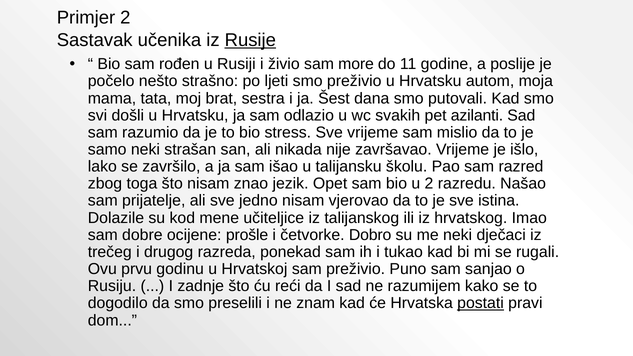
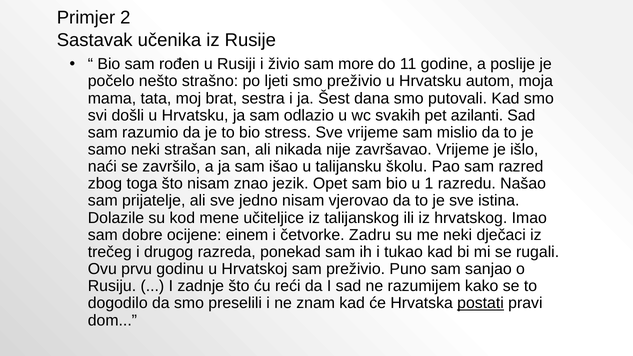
Rusije underline: present -> none (250, 40)
lako: lako -> naći (102, 167)
u 2: 2 -> 1 (429, 184)
prošle: prošle -> einem (247, 235)
Dobro: Dobro -> Zadru (370, 235)
